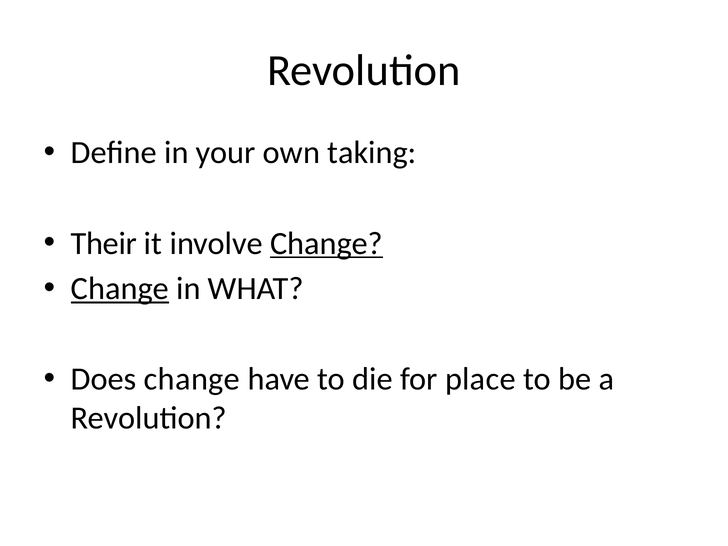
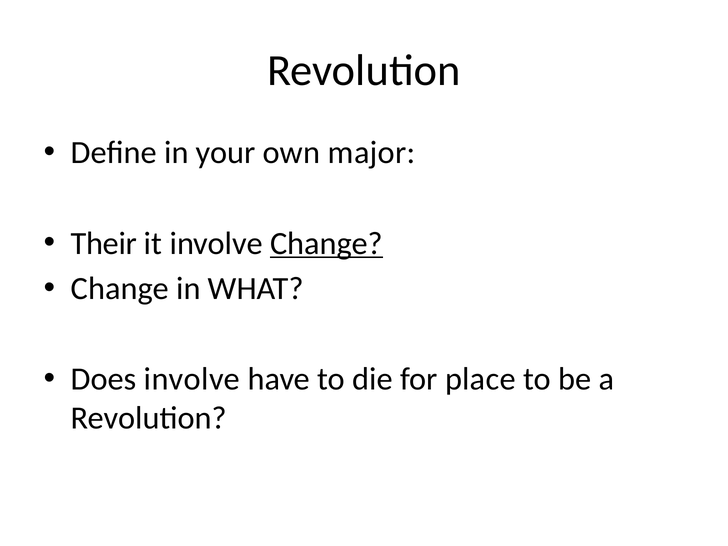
taking: taking -> major (372, 153)
Change underline: present -> none (120, 289)
Does change: change -> involve (192, 379)
